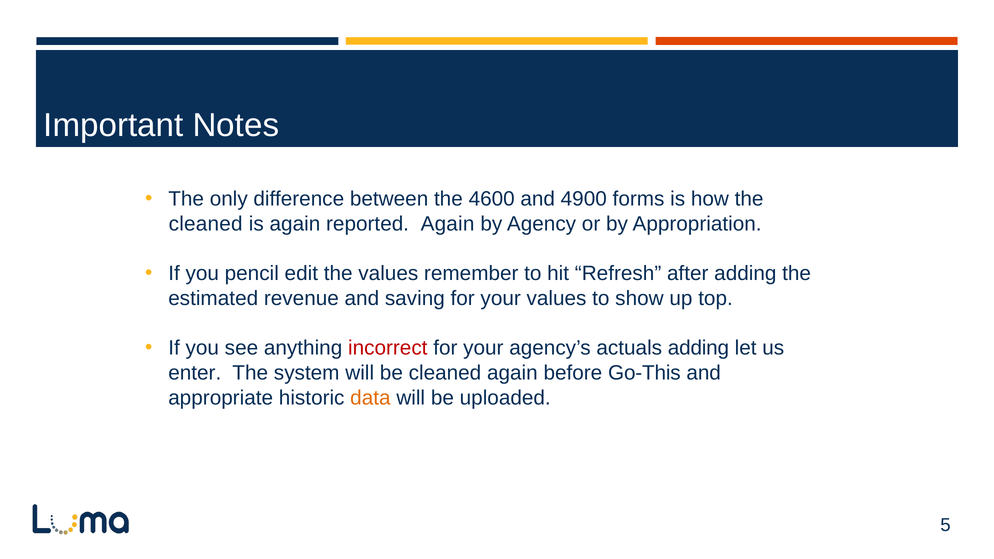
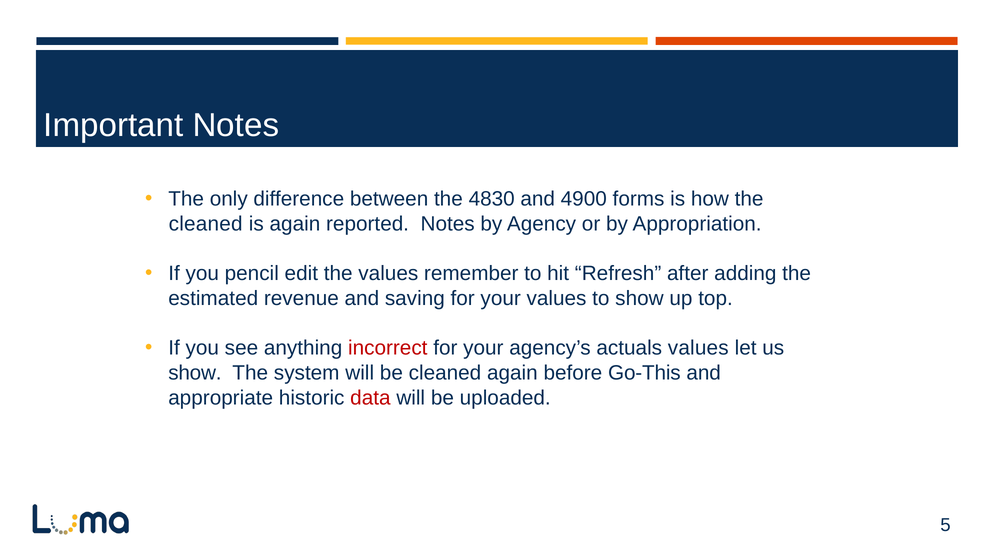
4600: 4600 -> 4830 (492, 199)
reported Again: Again -> Notes (448, 224)
actuals adding: adding -> values (698, 348)
enter: enter -> show (195, 373)
data colour: orange -> red (370, 398)
